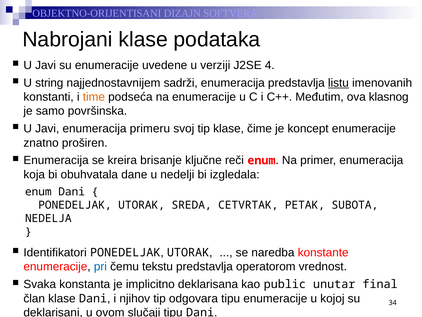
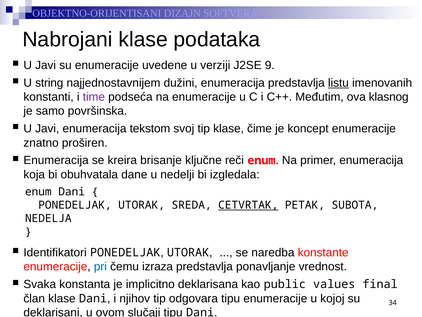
4: 4 -> 9 (270, 65)
sadrži: sadrži -> dužini (181, 83)
time colour: orange -> purple (94, 97)
primeru: primeru -> tekstom (150, 128)
CETVRTAK underline: none -> present (248, 205)
tekstu: tekstu -> izraza (158, 266)
operatorom: operatorom -> ponavljanje (266, 266)
unutar: unutar -> values (334, 284)
